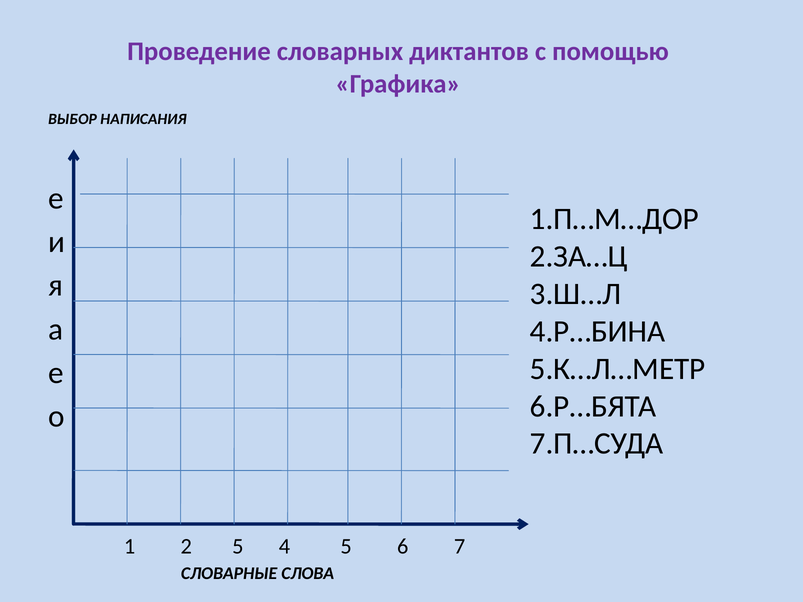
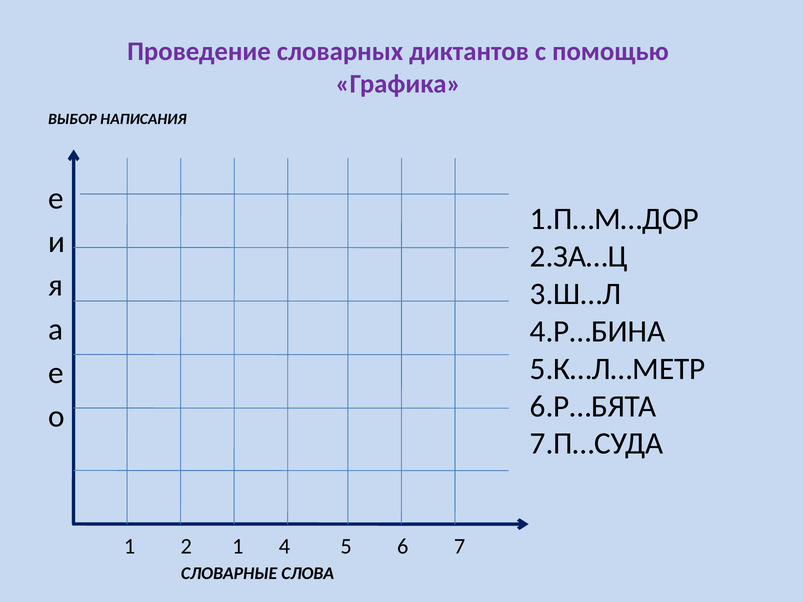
2 5: 5 -> 1 (238, 546)
